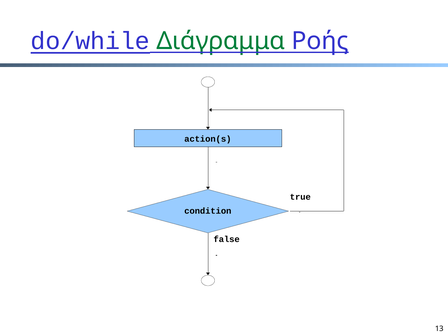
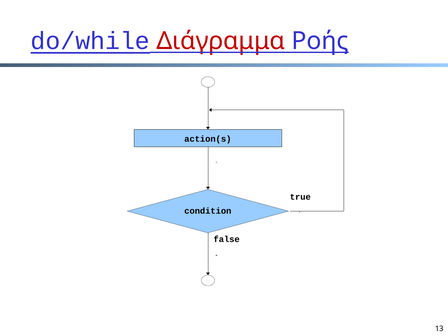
Διάγραμμα colour: green -> red (221, 41)
